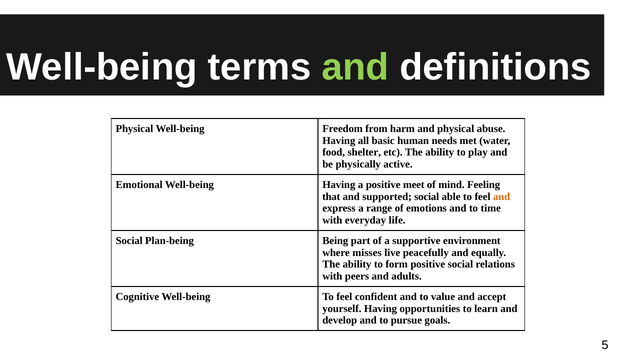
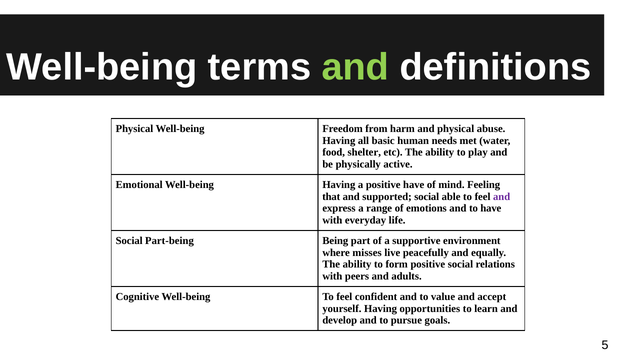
positive meet: meet -> have (414, 185)
and colour: orange -> purple (502, 196)
to time: time -> have (491, 208)
Plan-being: Plan-being -> Part-being (169, 241)
